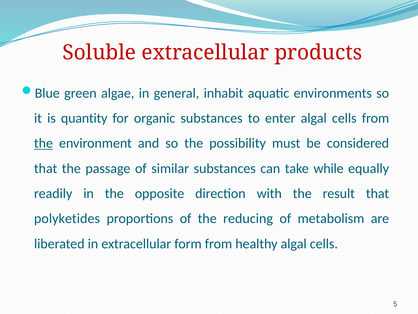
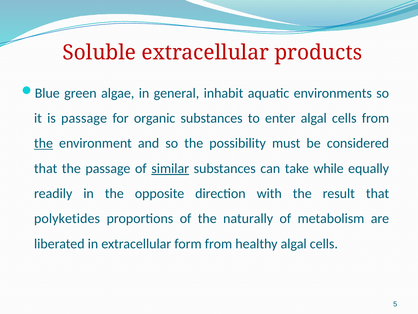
is quantity: quantity -> passage (84, 118)
similar underline: none -> present (170, 168)
reducing: reducing -> naturally (248, 218)
